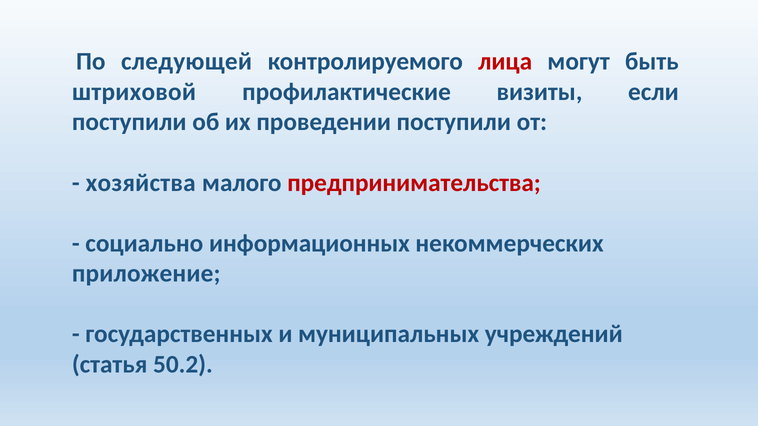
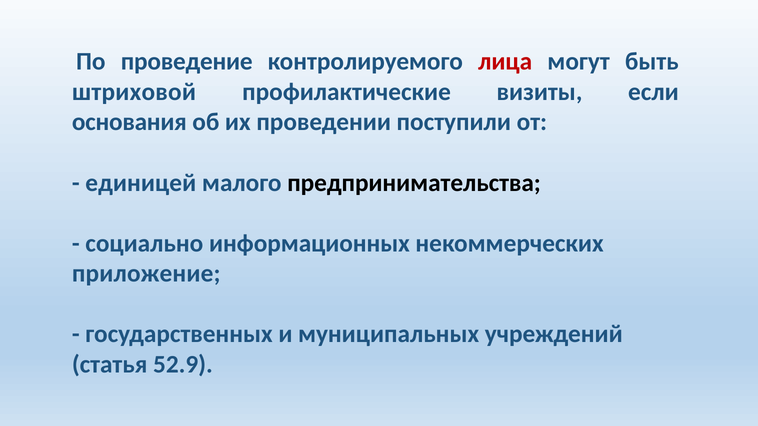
следующей: следующей -> проведение (187, 62)
поступили: поступили -> основания (129, 122)
хозяйства: хозяйства -> единицей (141, 183)
предпринимательства colour: red -> black (414, 183)
50.2: 50.2 -> 52.9 (183, 365)
